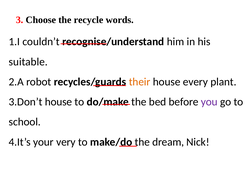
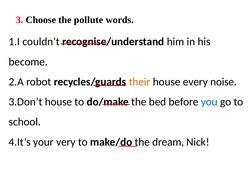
recycle: recycle -> pollute (89, 20)
suitable: suitable -> become (28, 62)
plant: plant -> noise (224, 82)
you colour: purple -> blue (209, 102)
